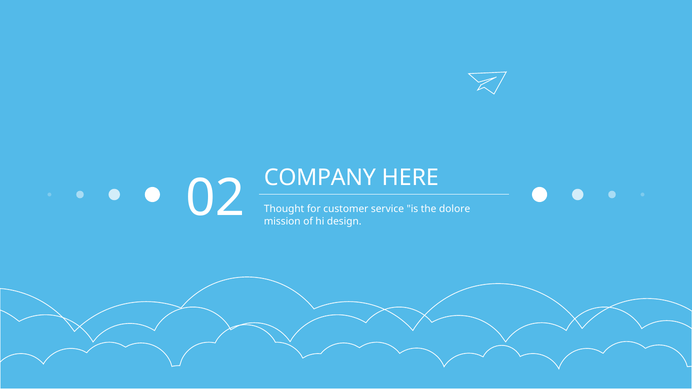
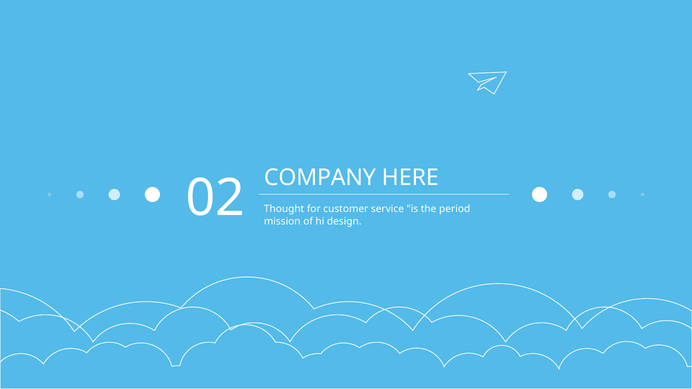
dolore: dolore -> period (455, 209)
